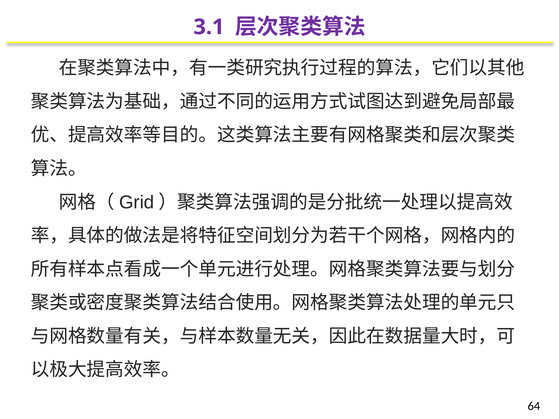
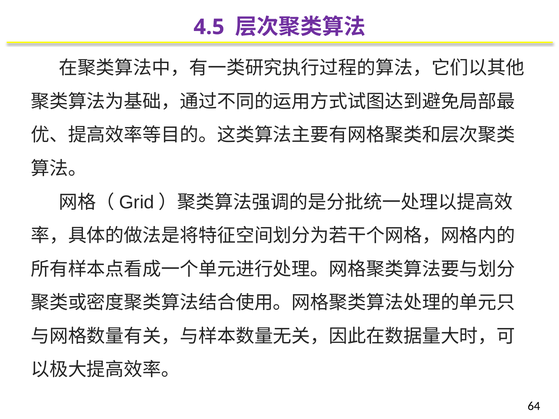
3.1: 3.1 -> 4.5 (209, 27)
